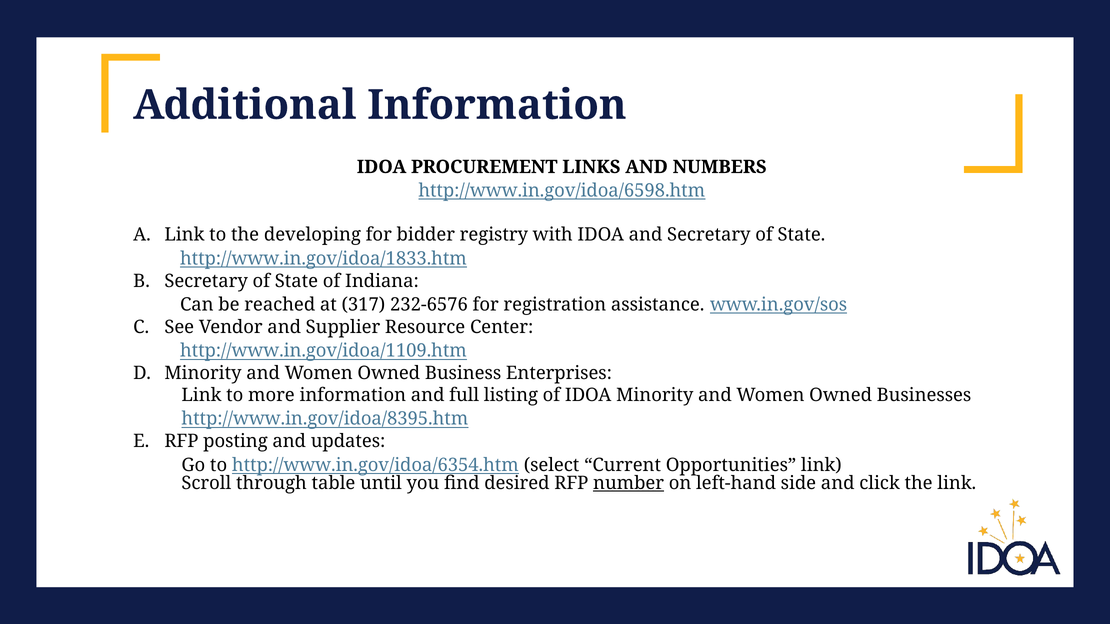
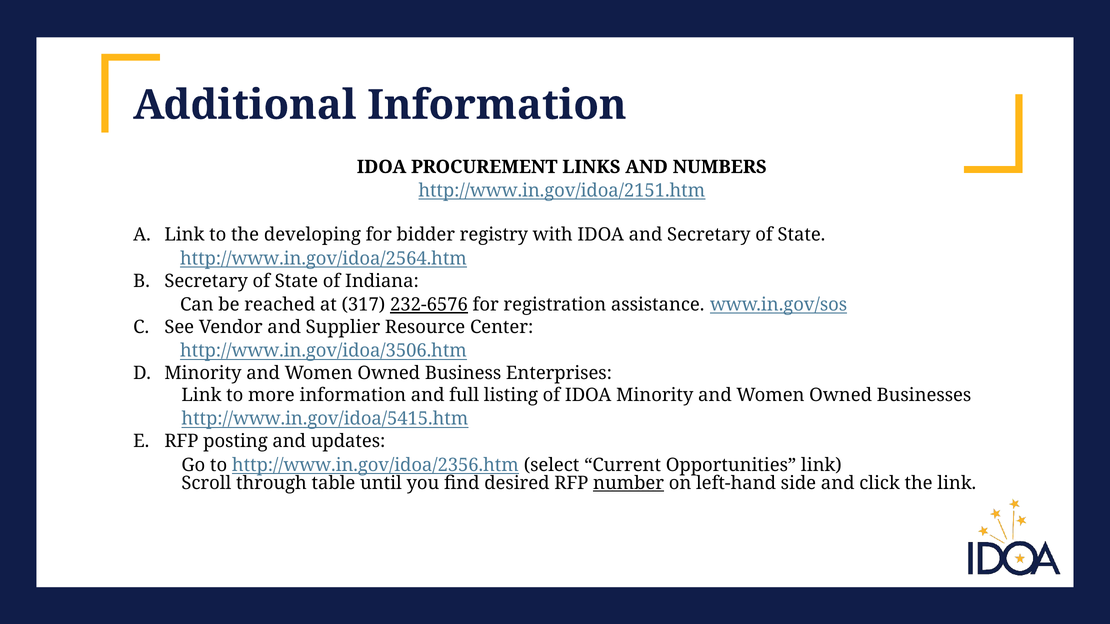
http://www.in.gov/idoa/6598.htm: http://www.in.gov/idoa/6598.htm -> http://www.in.gov/idoa/2151.htm (562, 191)
http://www.in.gov/idoa/1833.htm: http://www.in.gov/idoa/1833.htm -> http://www.in.gov/idoa/2564.htm (323, 259)
232-6576 underline: none -> present (429, 305)
http://www.in.gov/idoa/1109.htm: http://www.in.gov/idoa/1109.htm -> http://www.in.gov/idoa/3506.htm (323, 351)
http://www.in.gov/idoa/8395.htm: http://www.in.gov/idoa/8395.htm -> http://www.in.gov/idoa/5415.htm (325, 419)
http://www.in.gov/idoa/6354.htm: http://www.in.gov/idoa/6354.htm -> http://www.in.gov/idoa/2356.htm (375, 465)
